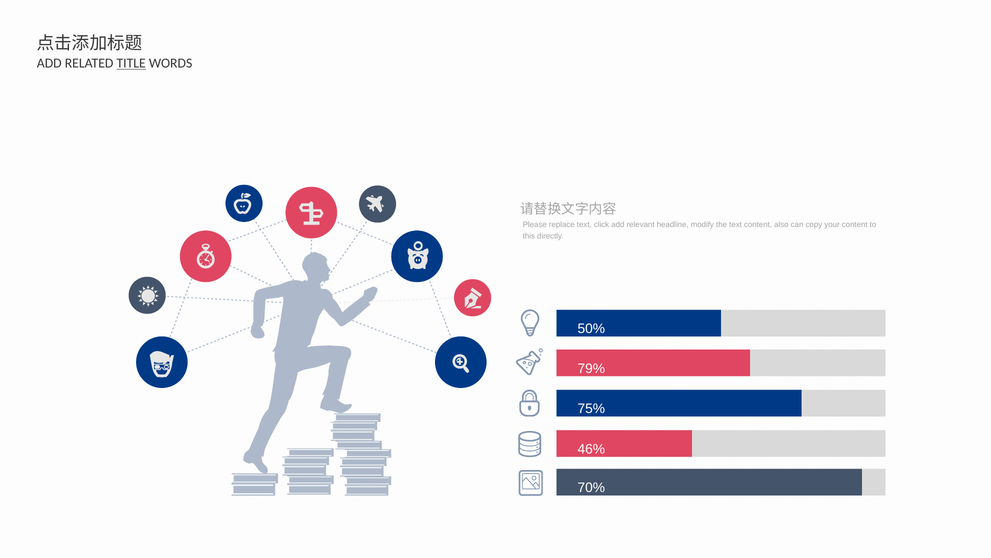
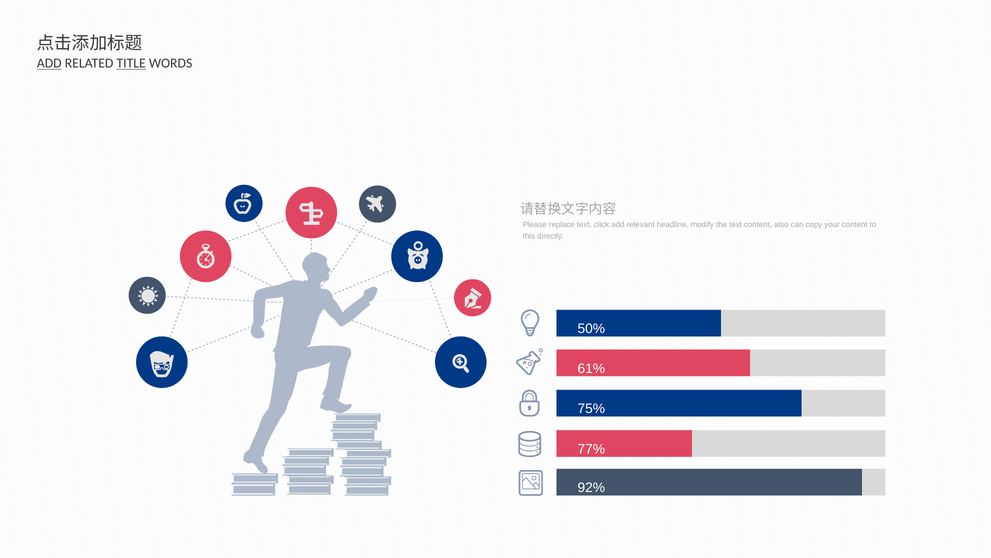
ADD underline: none -> present (49, 63)
79%: 79% -> 61% (591, 368)
46%: 46% -> 77% (591, 449)
70%: 70% -> 92% (591, 487)
